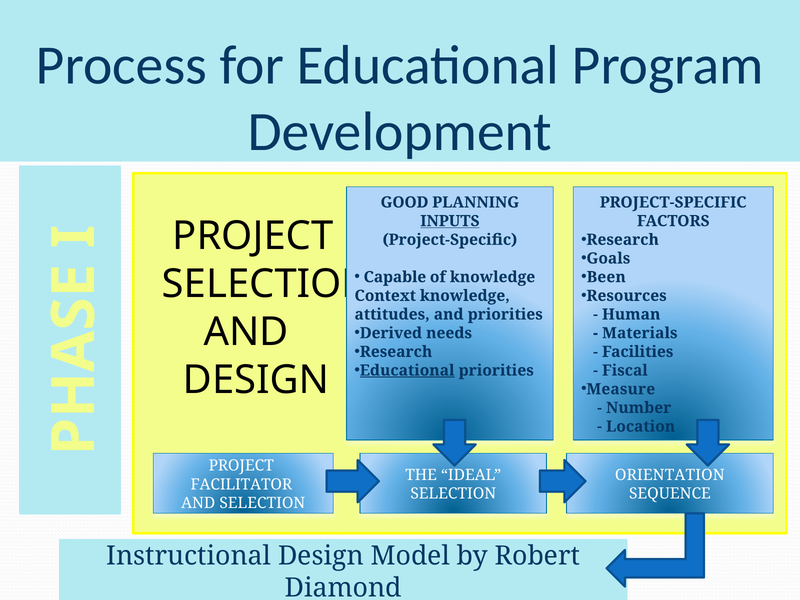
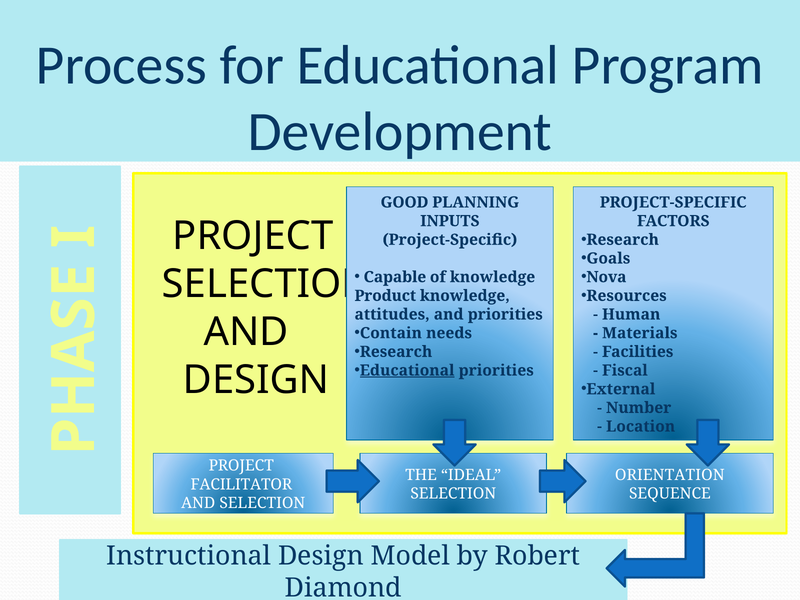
INPUTS underline: present -> none (450, 221)
Been: Been -> Nova (606, 277)
Context: Context -> Product (385, 296)
Derived: Derived -> Contain (391, 333)
Measure: Measure -> External (621, 389)
